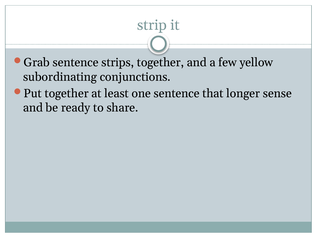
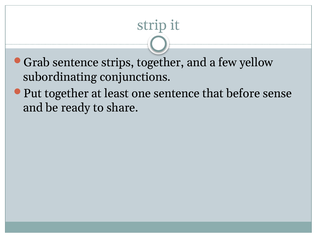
longer: longer -> before (243, 93)
